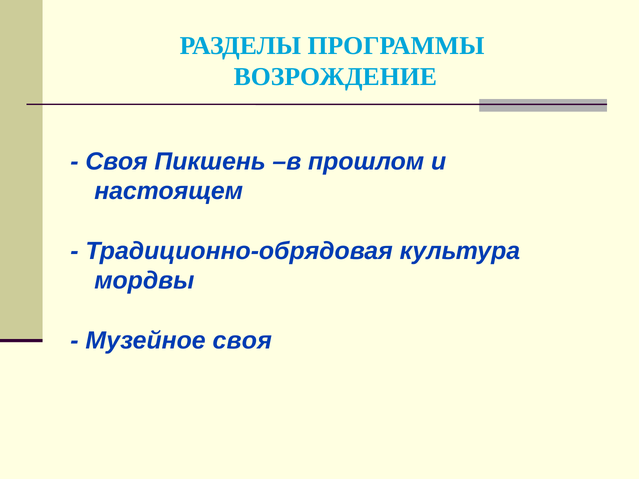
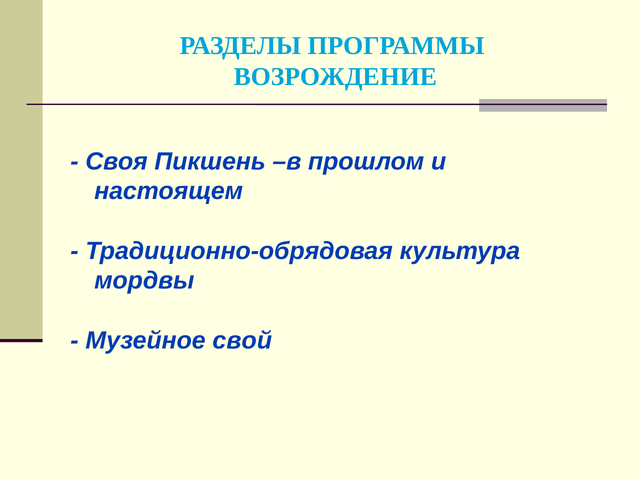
Музейное своя: своя -> свой (242, 341)
